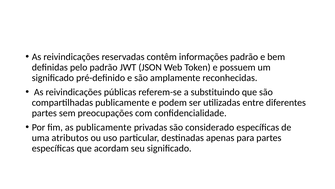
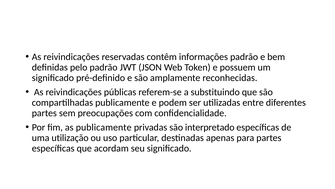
considerado: considerado -> interpretado (210, 127)
atributos: atributos -> utilização (70, 138)
